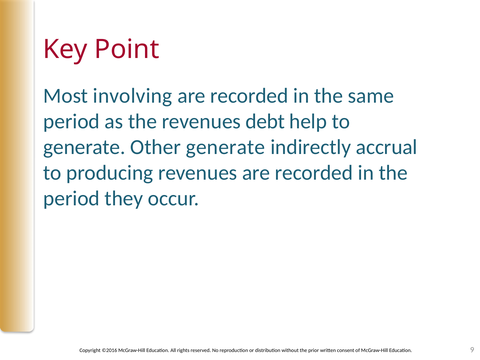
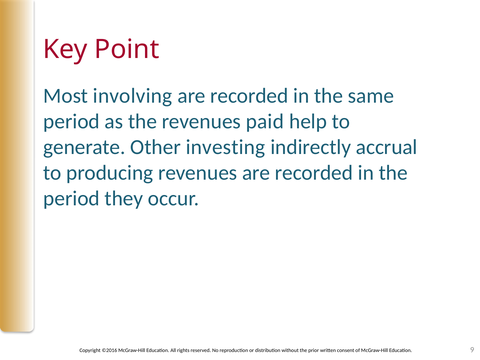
debt: debt -> paid (265, 122)
Other generate: generate -> investing (226, 147)
